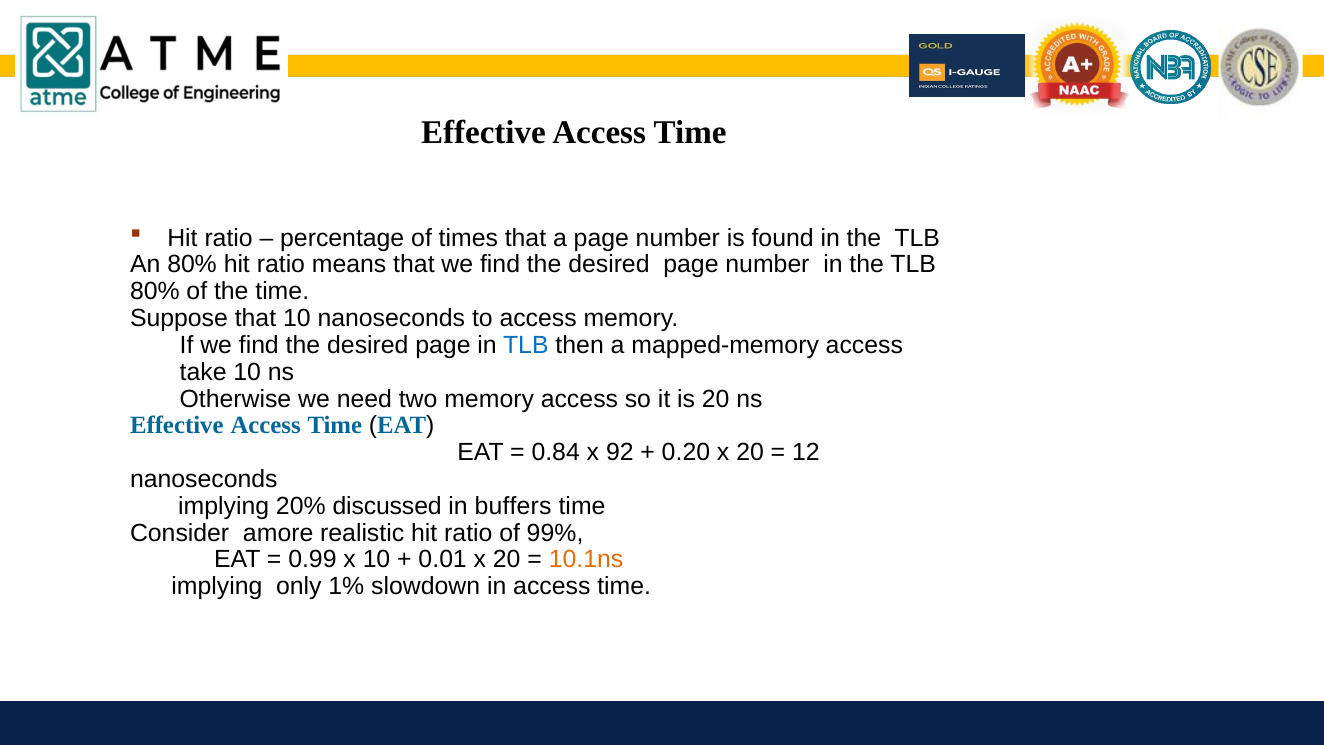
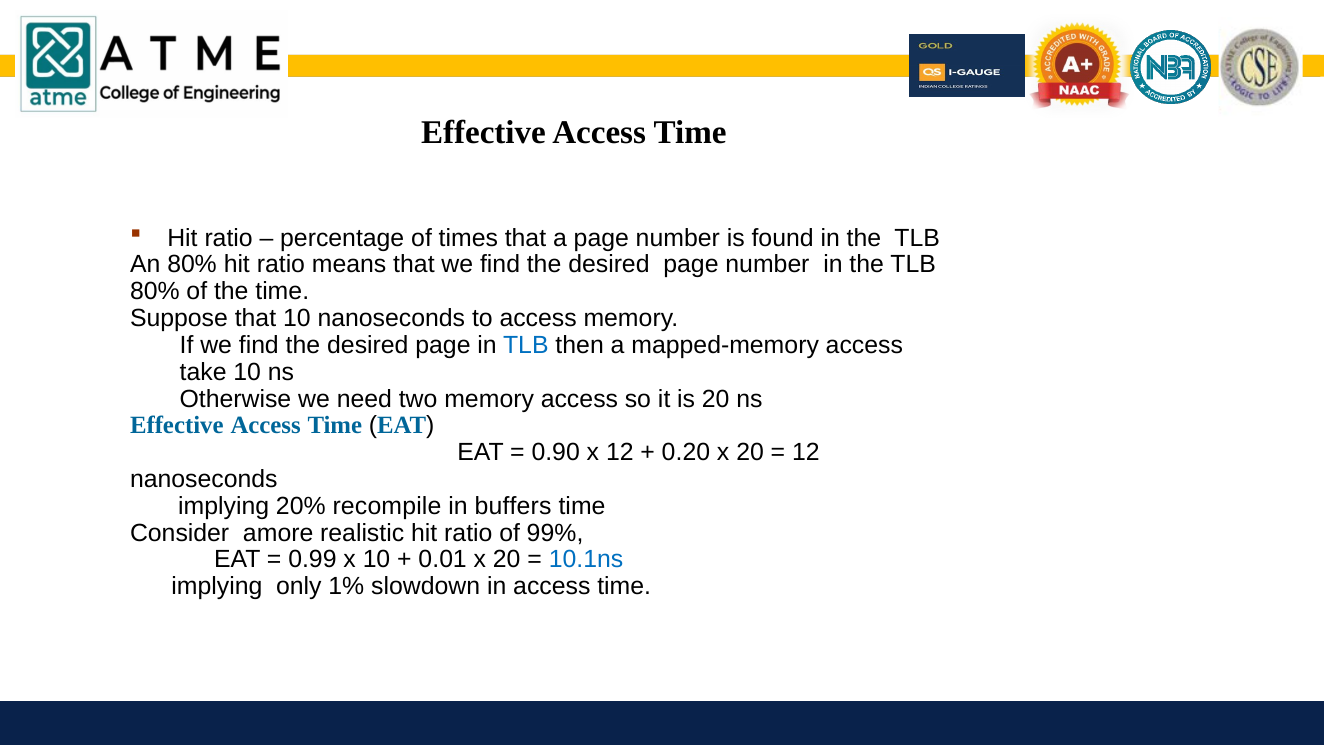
0.84: 0.84 -> 0.90 (556, 452)
x 92: 92 -> 12 (620, 452)
discussed: discussed -> recompile (387, 506)
10.1ns colour: orange -> blue (586, 560)
